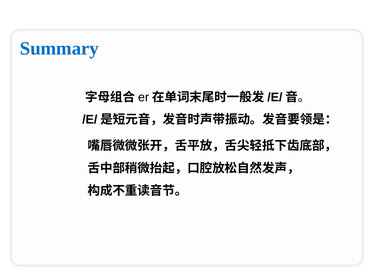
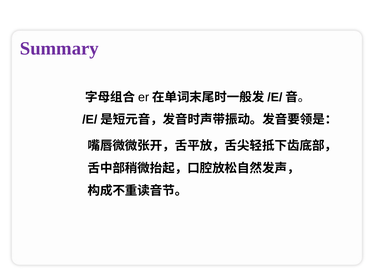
Summary colour: blue -> purple (59, 49)
